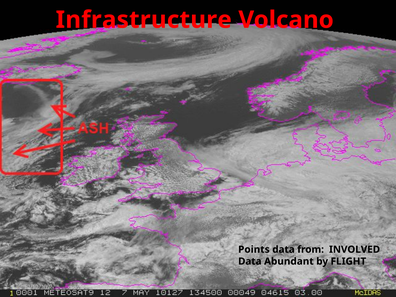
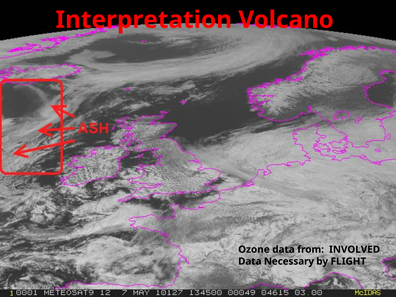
Infrastructure: Infrastructure -> Interpretation (144, 20)
Points: Points -> Ozone (254, 249)
Abundant: Abundant -> Necessary (289, 261)
